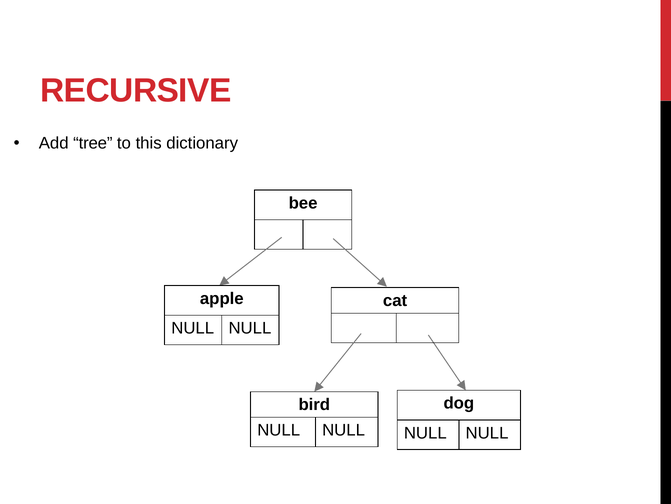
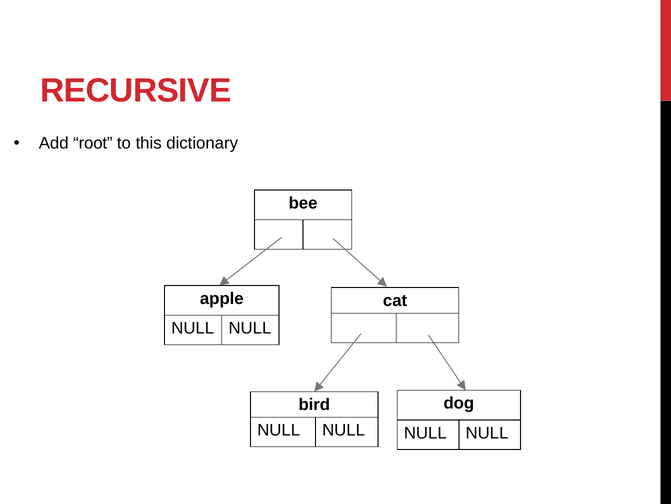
tree: tree -> root (93, 143)
